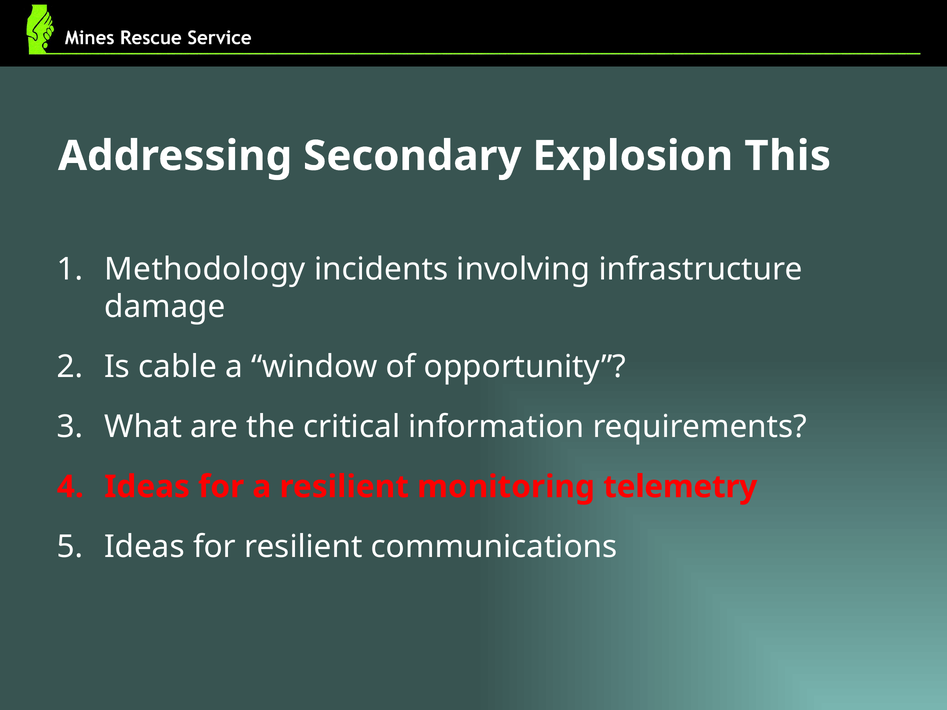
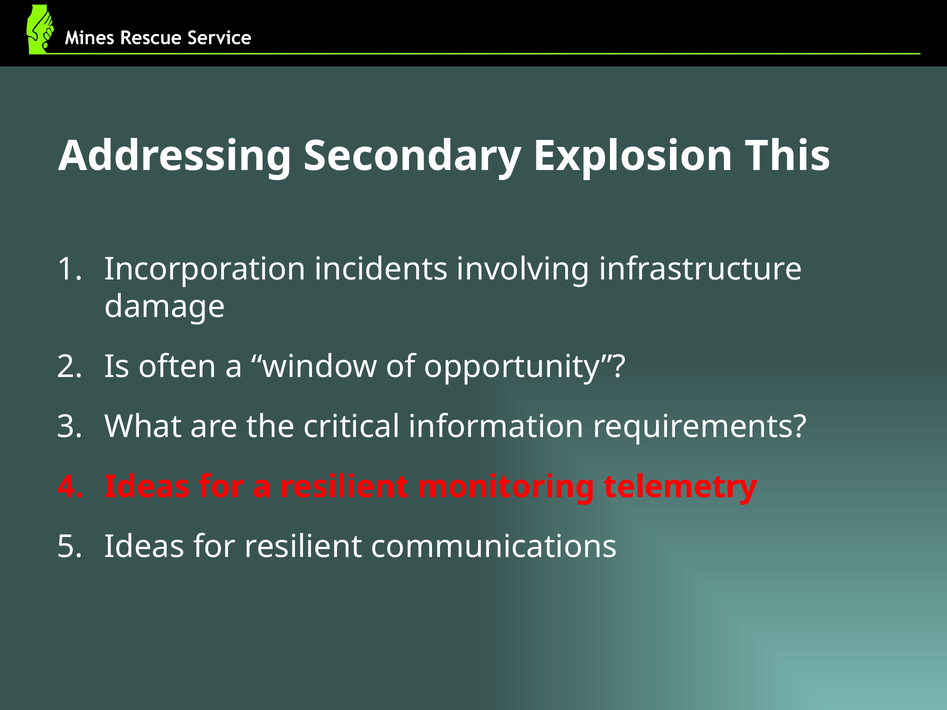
Methodology: Methodology -> Incorporation (205, 269)
cable: cable -> often (177, 367)
